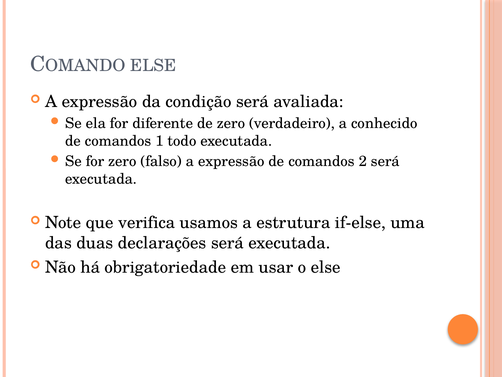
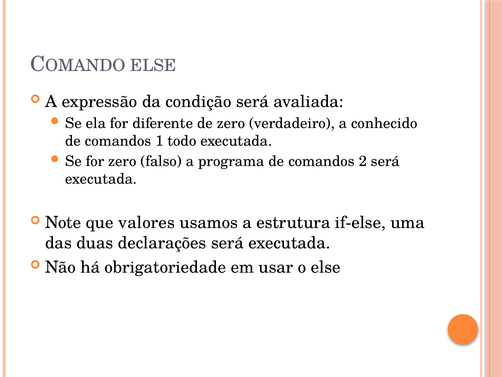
falso a expressão: expressão -> programa (231, 161)
verifica: verifica -> valores (147, 222)
